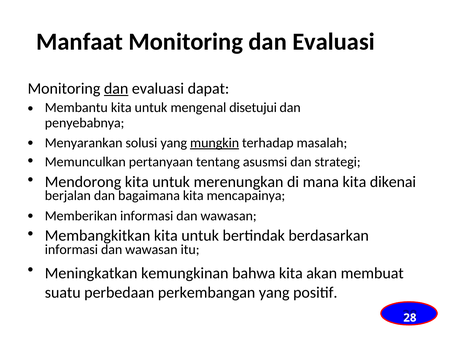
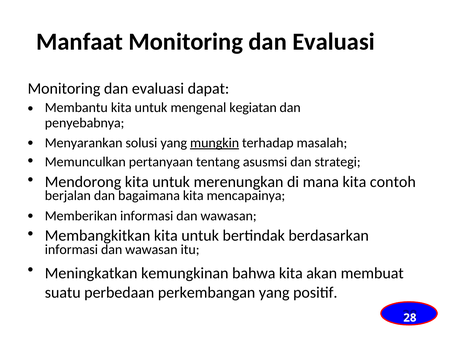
dan underline: present -> none (116, 88)
disetujui: disetujui -> kegiatan (253, 107)
dikenai: dikenai -> contoh (393, 182)
